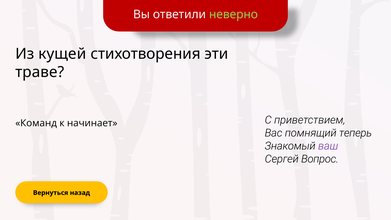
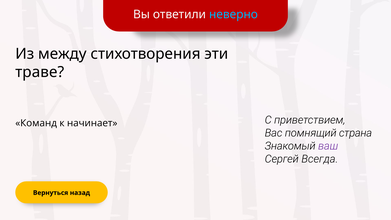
неверно colour: light green -> light blue (233, 15)
кущей: кущей -> между (62, 54)
теперь: теперь -> страна (356, 133)
Вопрос: Вопрос -> Всегда (320, 159)
